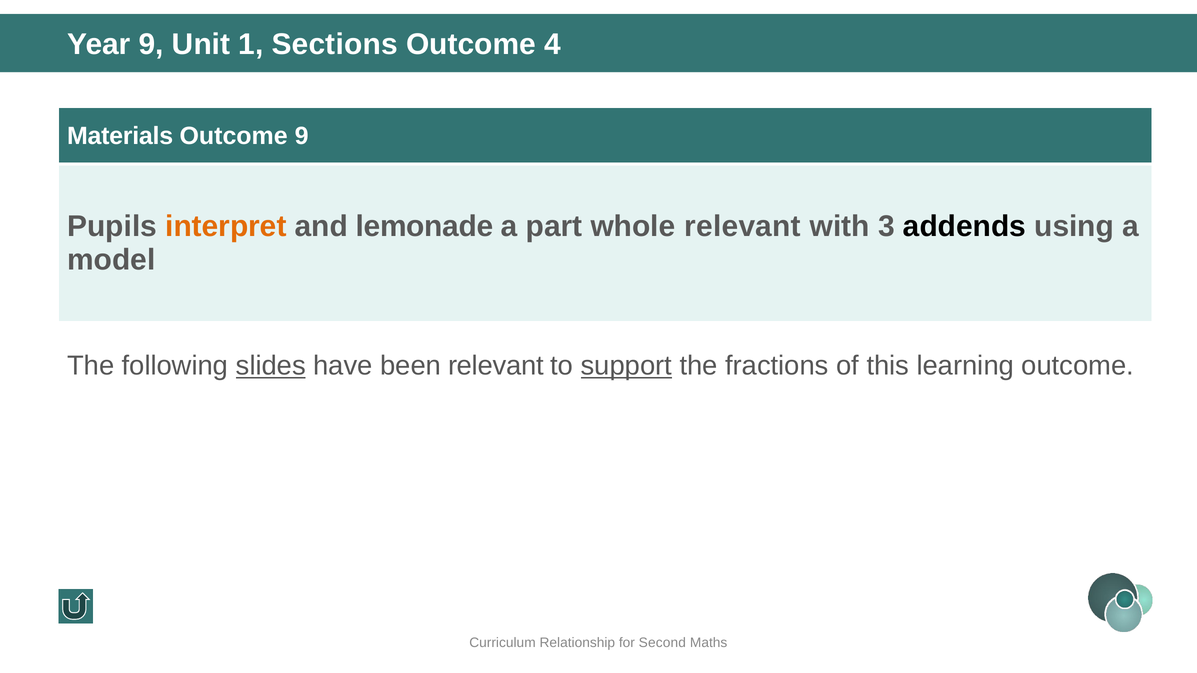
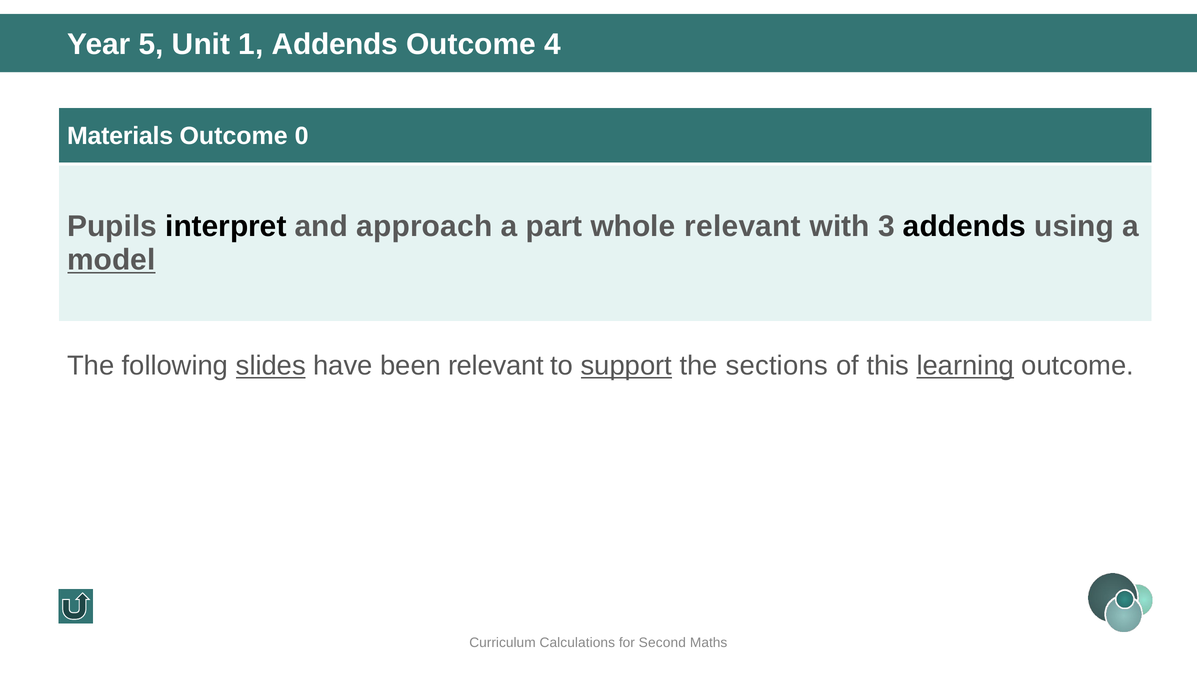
Year 9: 9 -> 5 (151, 45)
1 Sections: Sections -> Addends (335, 45)
Outcome 9: 9 -> 0 (302, 136)
interpret colour: orange -> black (226, 227)
lemonade: lemonade -> approach (424, 227)
model underline: none -> present (111, 260)
fractions: fractions -> sections (777, 366)
learning underline: none -> present (965, 366)
Relationship: Relationship -> Calculations (577, 643)
